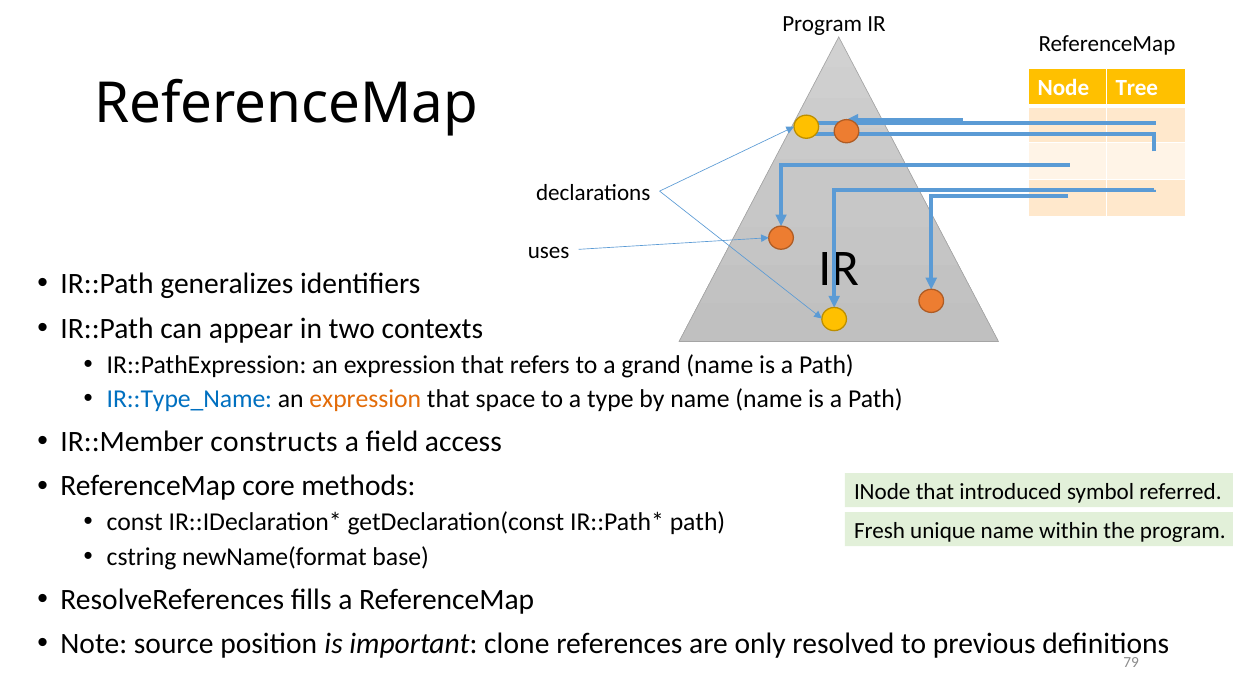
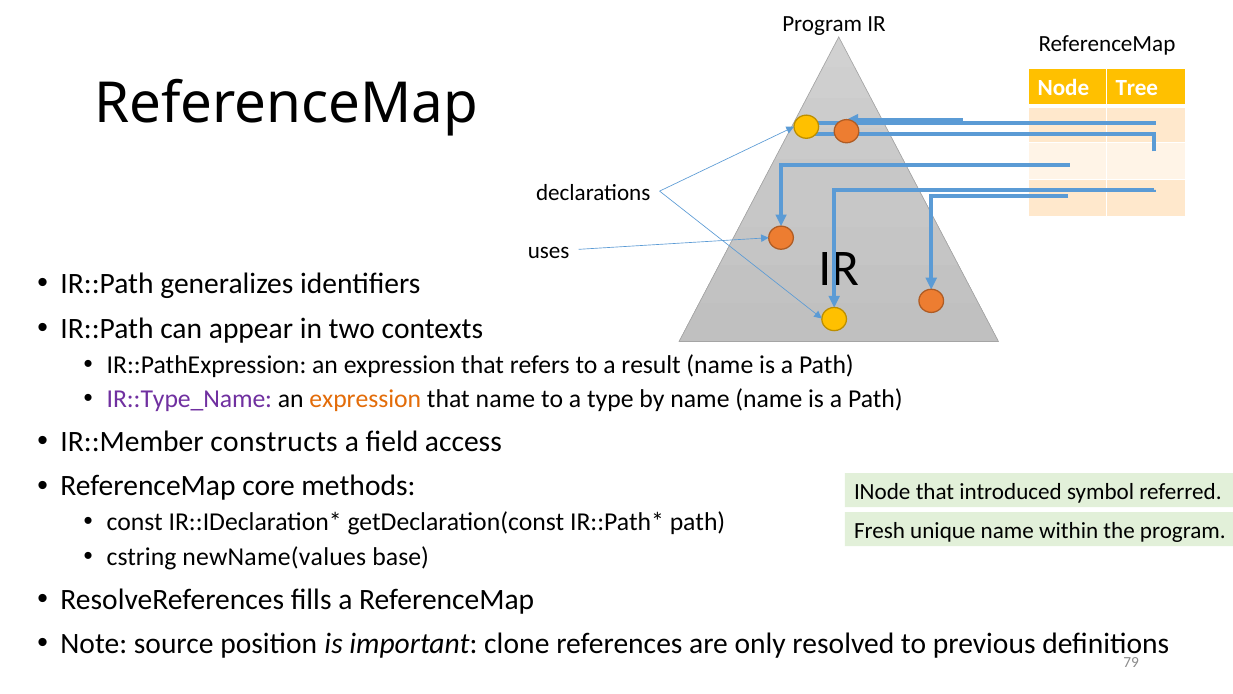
grand: grand -> result (651, 364)
IR::Type_Name colour: blue -> purple (189, 398)
that space: space -> name (505, 398)
newName(format: newName(format -> newName(values (274, 556)
